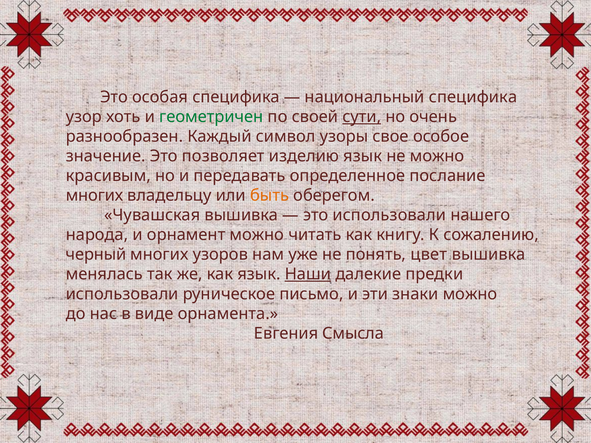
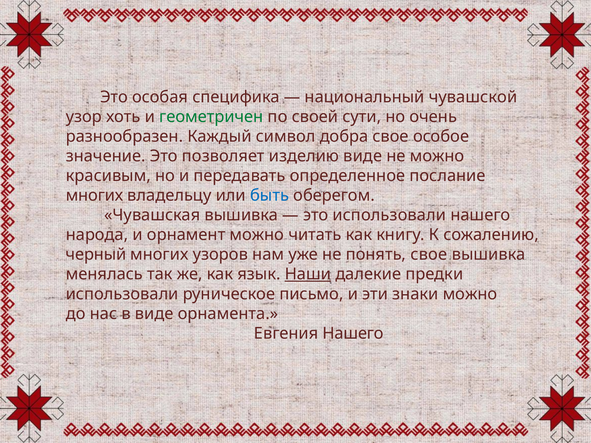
национальный специфика: специфика -> чувашской (473, 97)
сути underline: present -> none (362, 117)
узоры: узоры -> добра (344, 136)
изделию язык: язык -> виде (363, 156)
быть colour: orange -> blue (270, 196)
понять цвет: цвет -> свое (429, 255)
Евгения Смысла: Смысла -> Нашего (353, 333)
